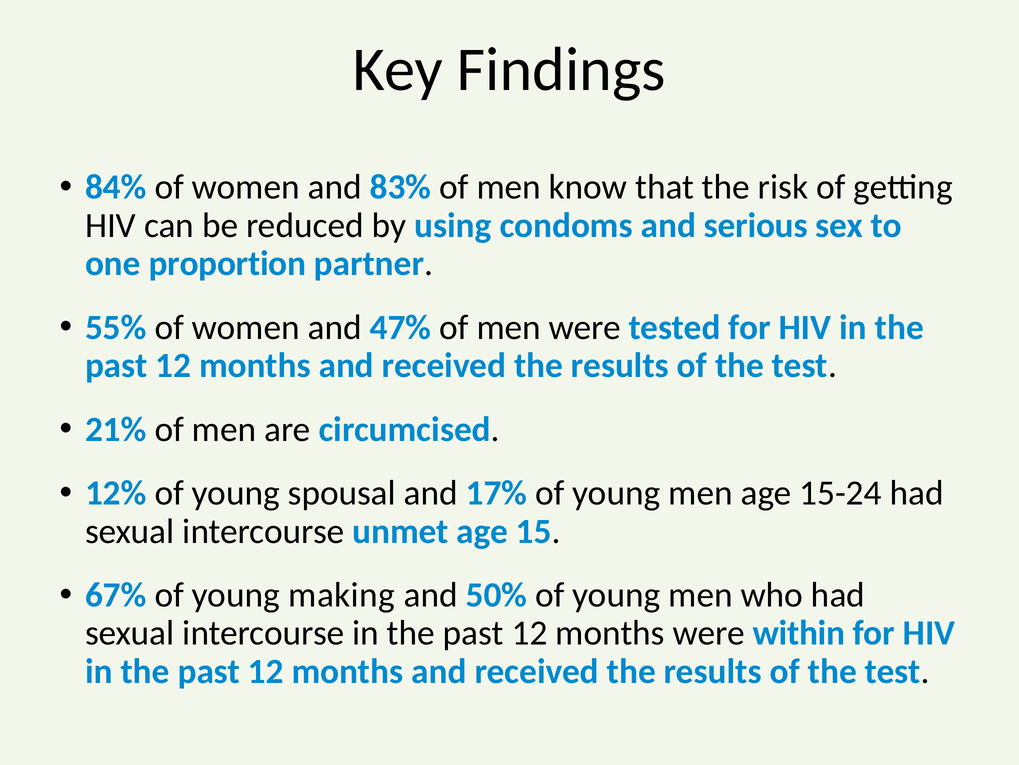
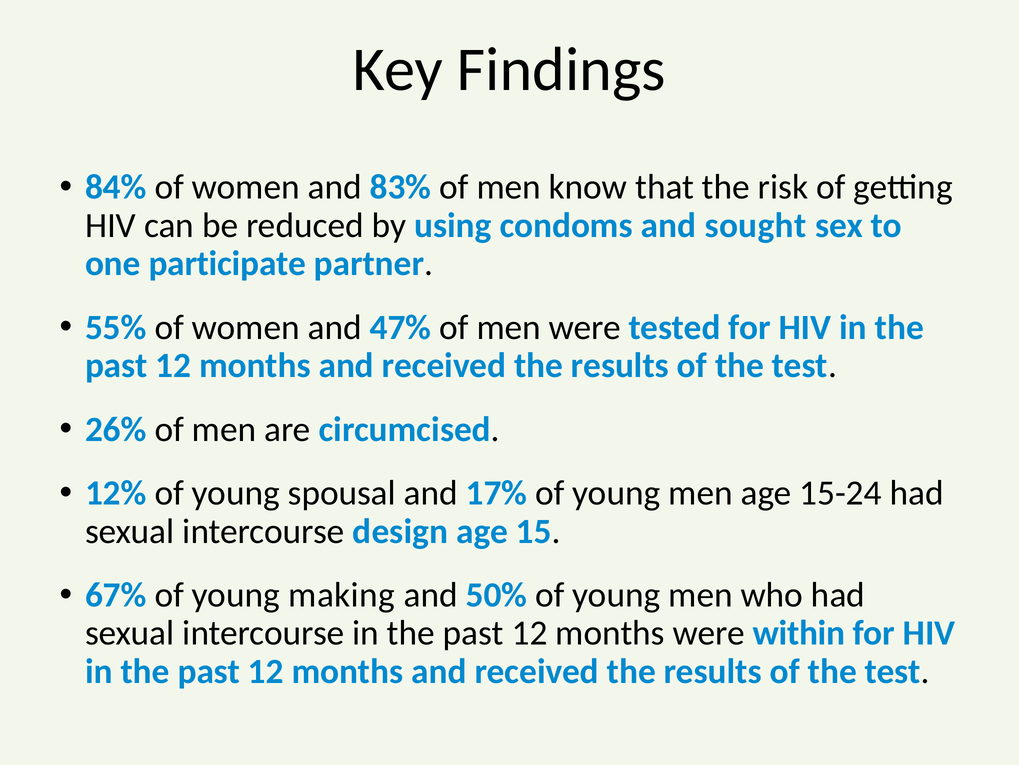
serious: serious -> sought (755, 225)
proportion: proportion -> participate (227, 263)
21%: 21% -> 26% (116, 429)
unmet: unmet -> design (400, 531)
